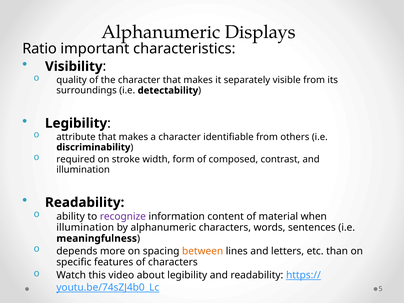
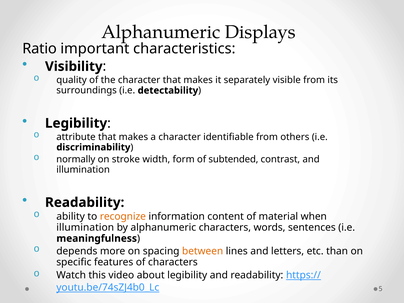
required: required -> normally (76, 159)
composed: composed -> subtended (233, 159)
recognize colour: purple -> orange (123, 217)
